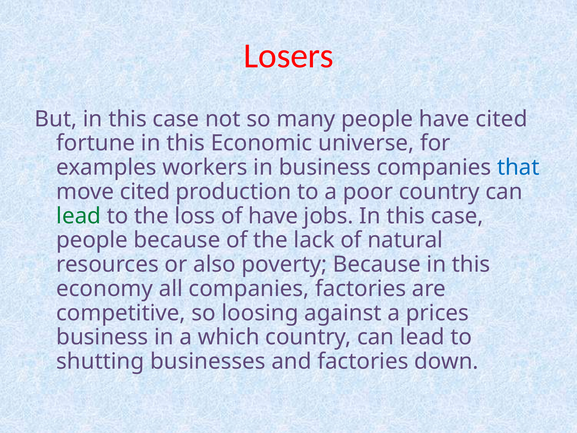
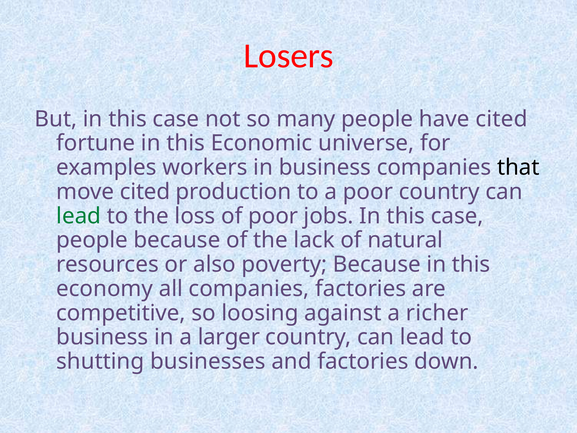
that colour: blue -> black (518, 167)
of have: have -> poor (273, 216)
prices: prices -> richer (437, 313)
which: which -> larger (229, 337)
